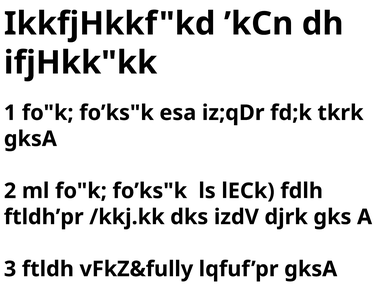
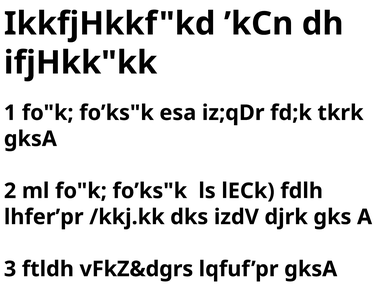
ftldh’pr: ftldh’pr -> lhfer’pr (44, 217)
vFkZ&fully: vFkZ&fully -> vFkZ&dgrs (136, 269)
